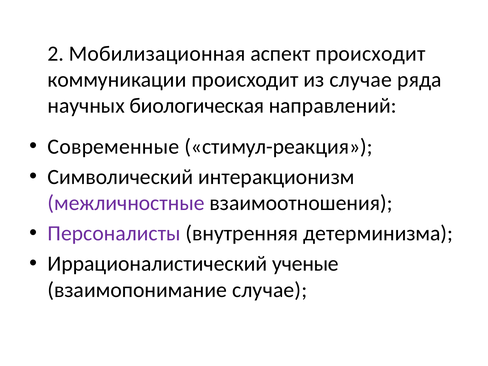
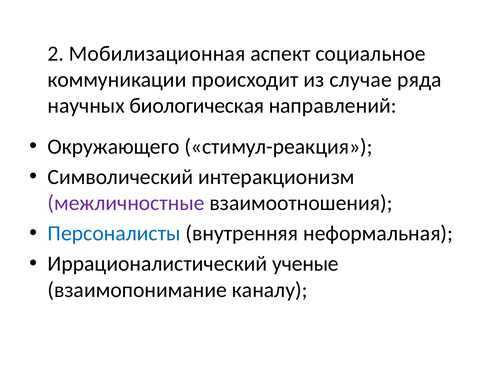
аспект происходит: происходит -> социальное (371, 54)
Современные: Современные -> Окружающего (114, 147)
Персоналисты colour: purple -> blue (114, 233)
детерминизма: детерминизма -> неформальная (378, 233)
взаимопонимание случае: случае -> каналу (270, 290)
